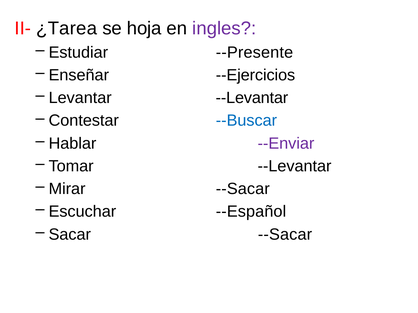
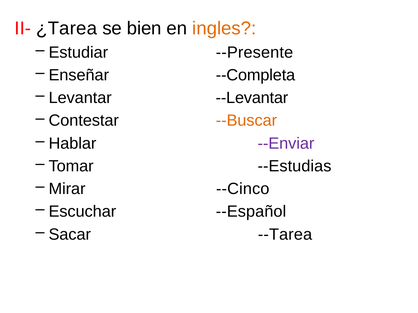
hoja: hoja -> bien (144, 28)
ingles colour: purple -> orange (224, 28)
--Ejercicios: --Ejercicios -> --Completa (255, 75)
--Buscar colour: blue -> orange (246, 121)
Tomar --Levantar: --Levantar -> --Estudias (294, 166)
Mirar --Sacar: --Sacar -> --Cinco (243, 189)
Sacar --Sacar: --Sacar -> --Tarea (285, 235)
